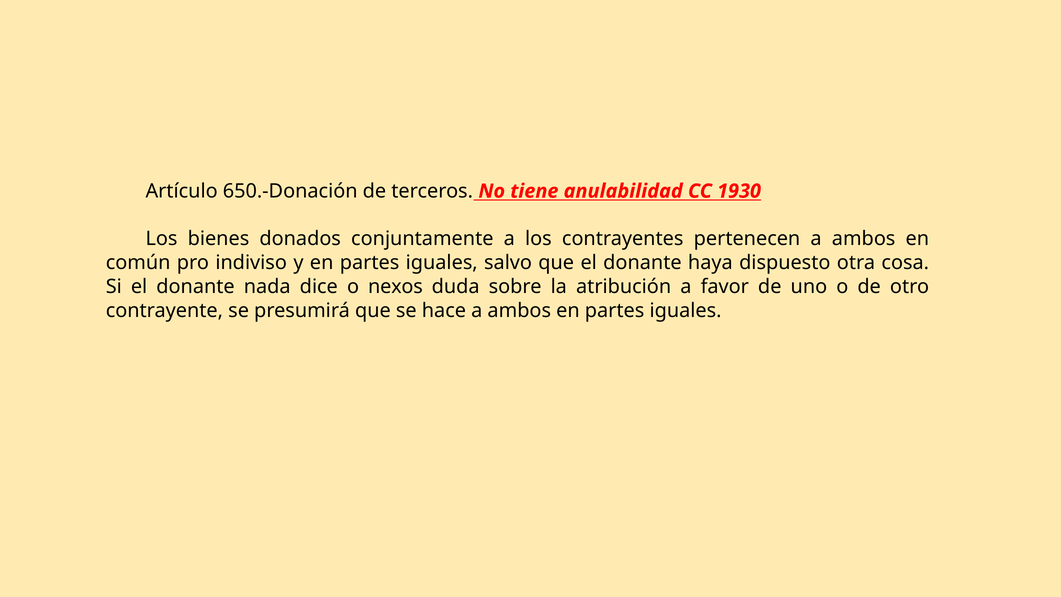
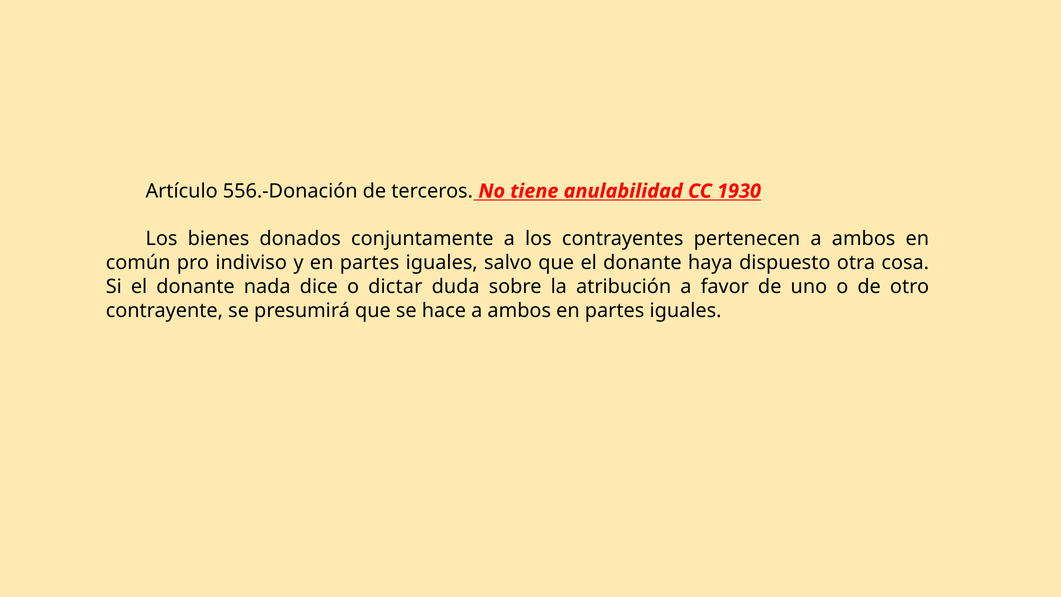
650.-Donación: 650.-Donación -> 556.-Donación (290, 191)
nexos: nexos -> dictar (395, 287)
